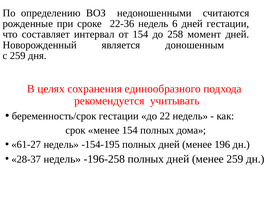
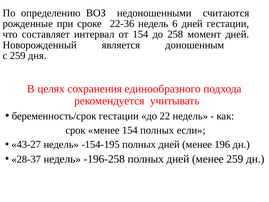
дома: дома -> если (191, 130)
61-27: 61-27 -> 43-27 (26, 144)
